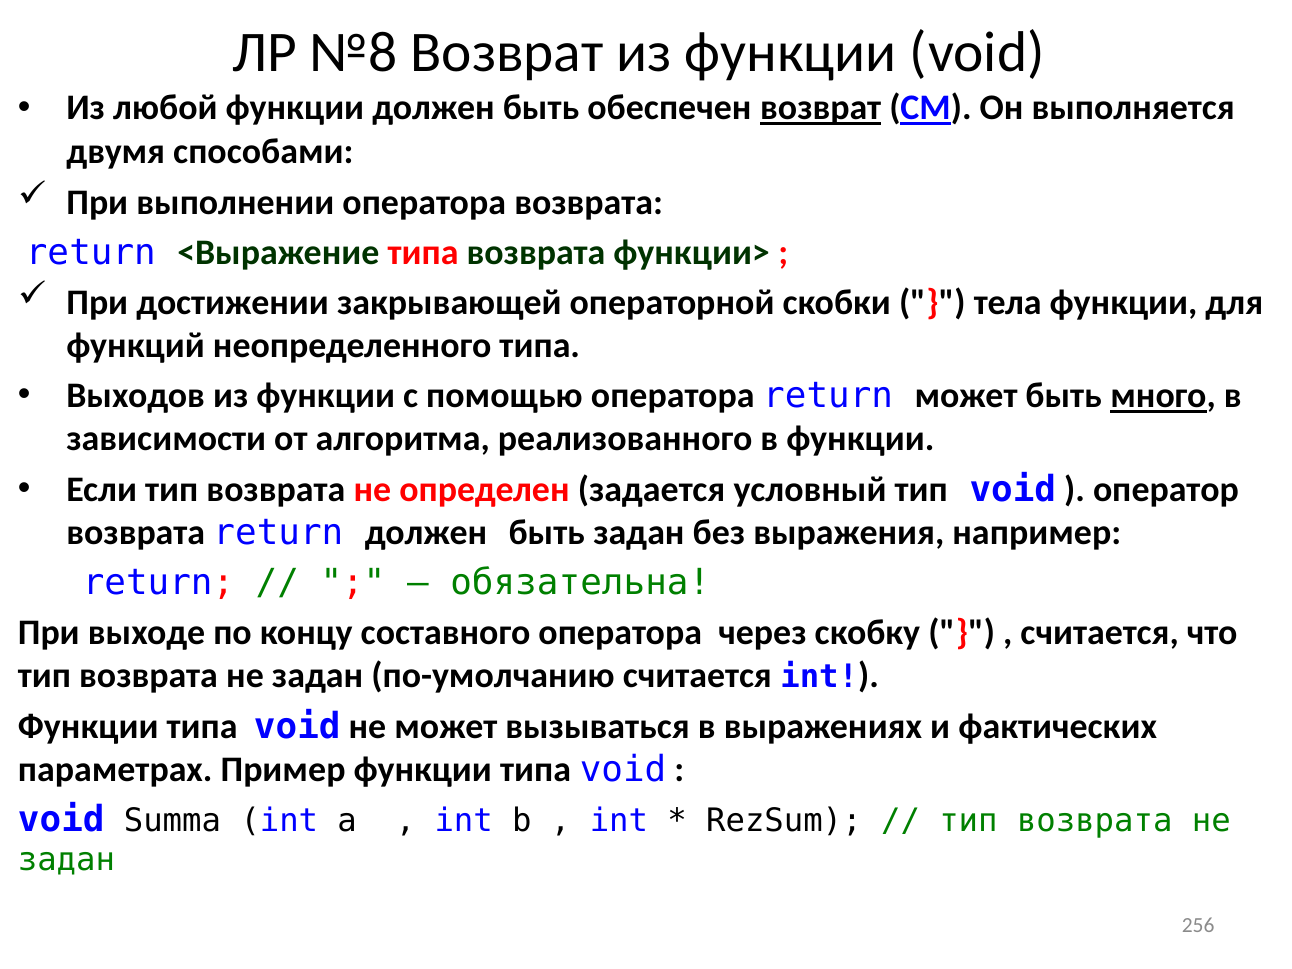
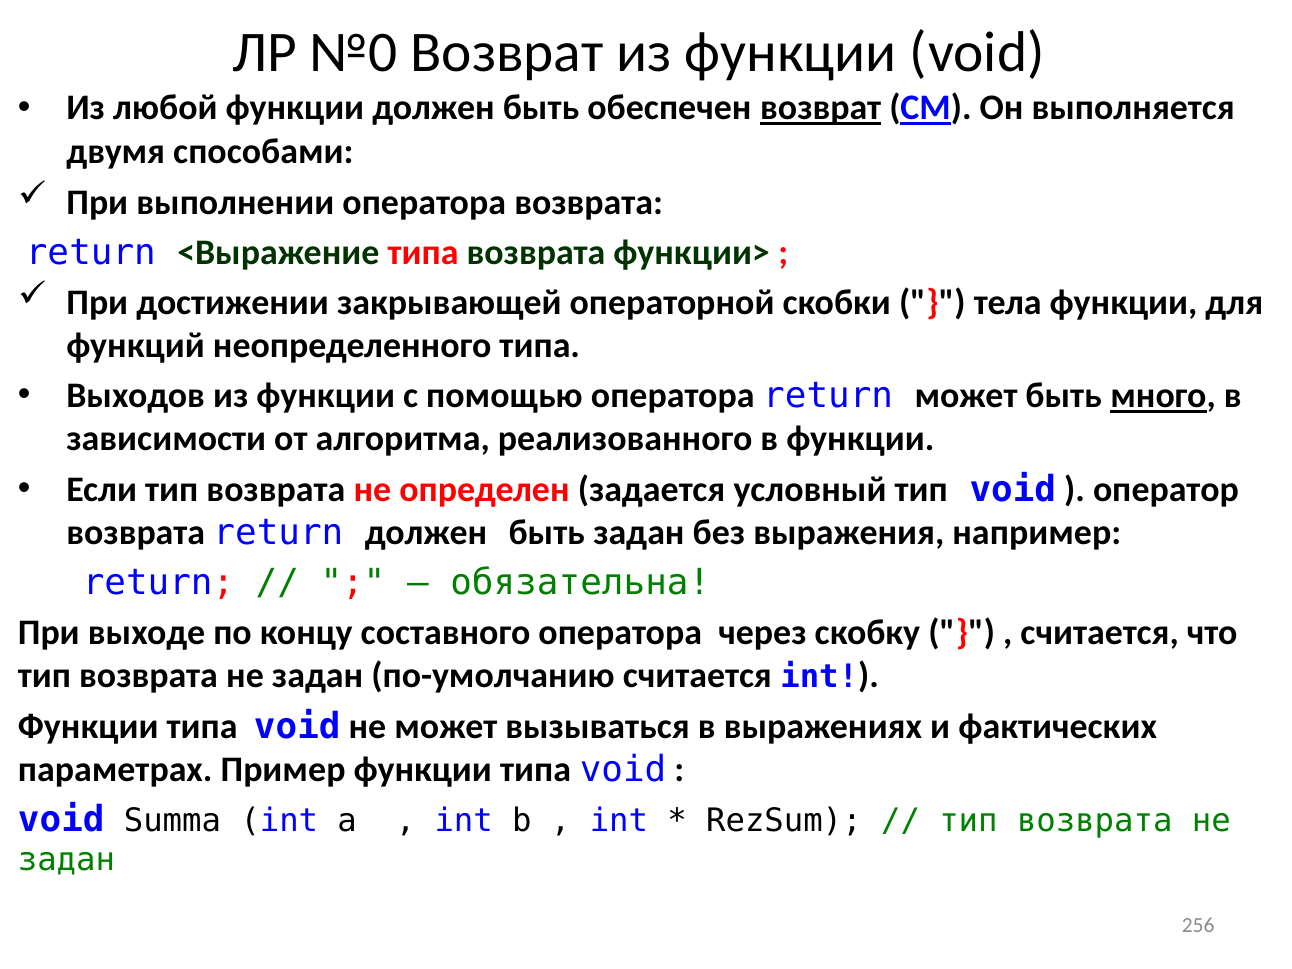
№8: №8 -> №0 (354, 53)
